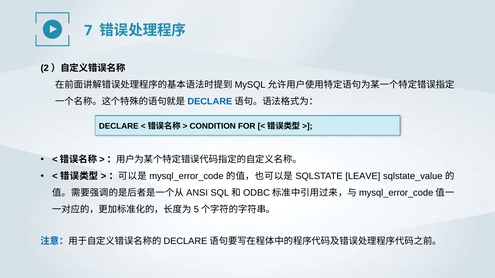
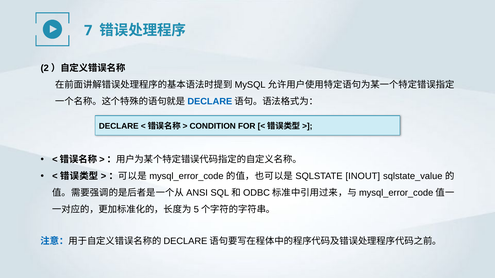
LEAVE: LEAVE -> INOUT (363, 176)
